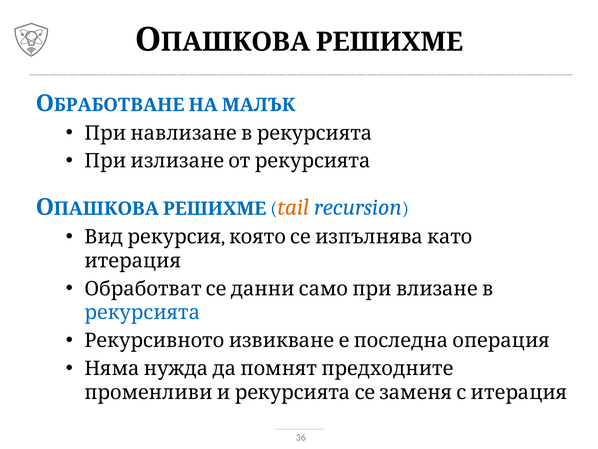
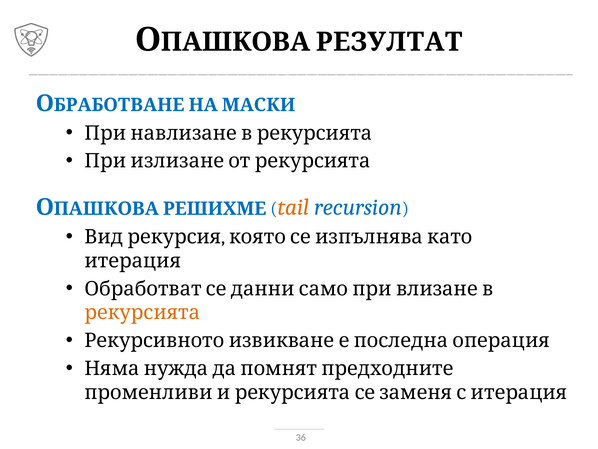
РЕШИХМЕ: РЕШИХМЕ -> РЕЗУЛТАТ (389, 42)
МАЛЪК: МАЛЪК -> МАСКИ (259, 105)
рекурсията colour: blue -> orange (142, 312)
